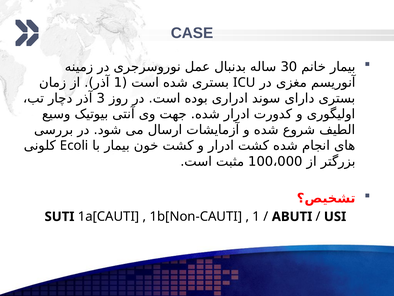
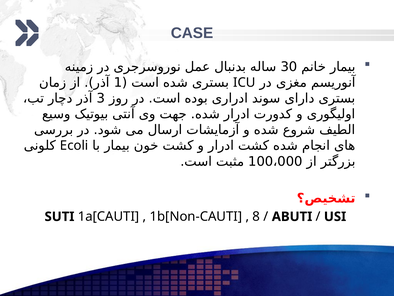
1: 1 -> 8 (256, 216)
